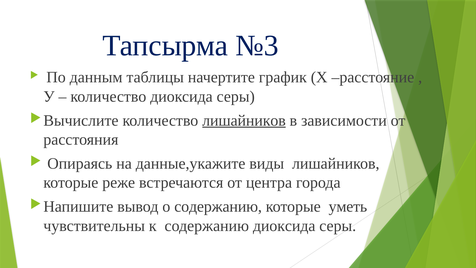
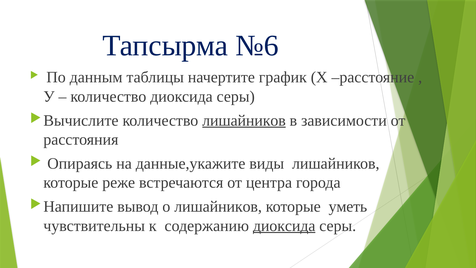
№3: №3 -> №6 (257, 46)
о содержанию: содержанию -> лишайников (218, 207)
диоксида underline: none -> present (284, 226)
